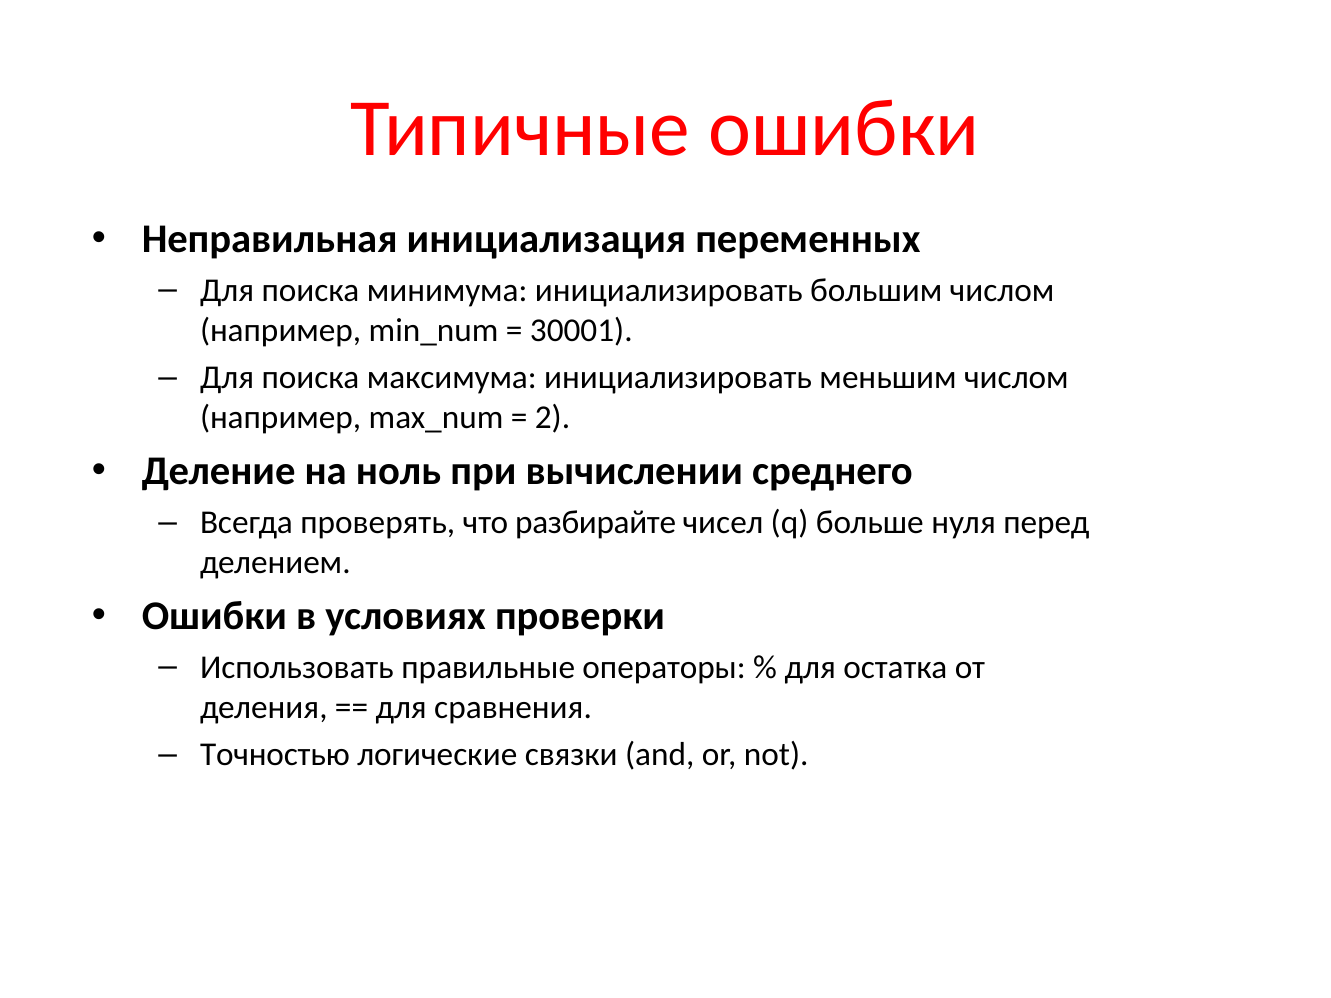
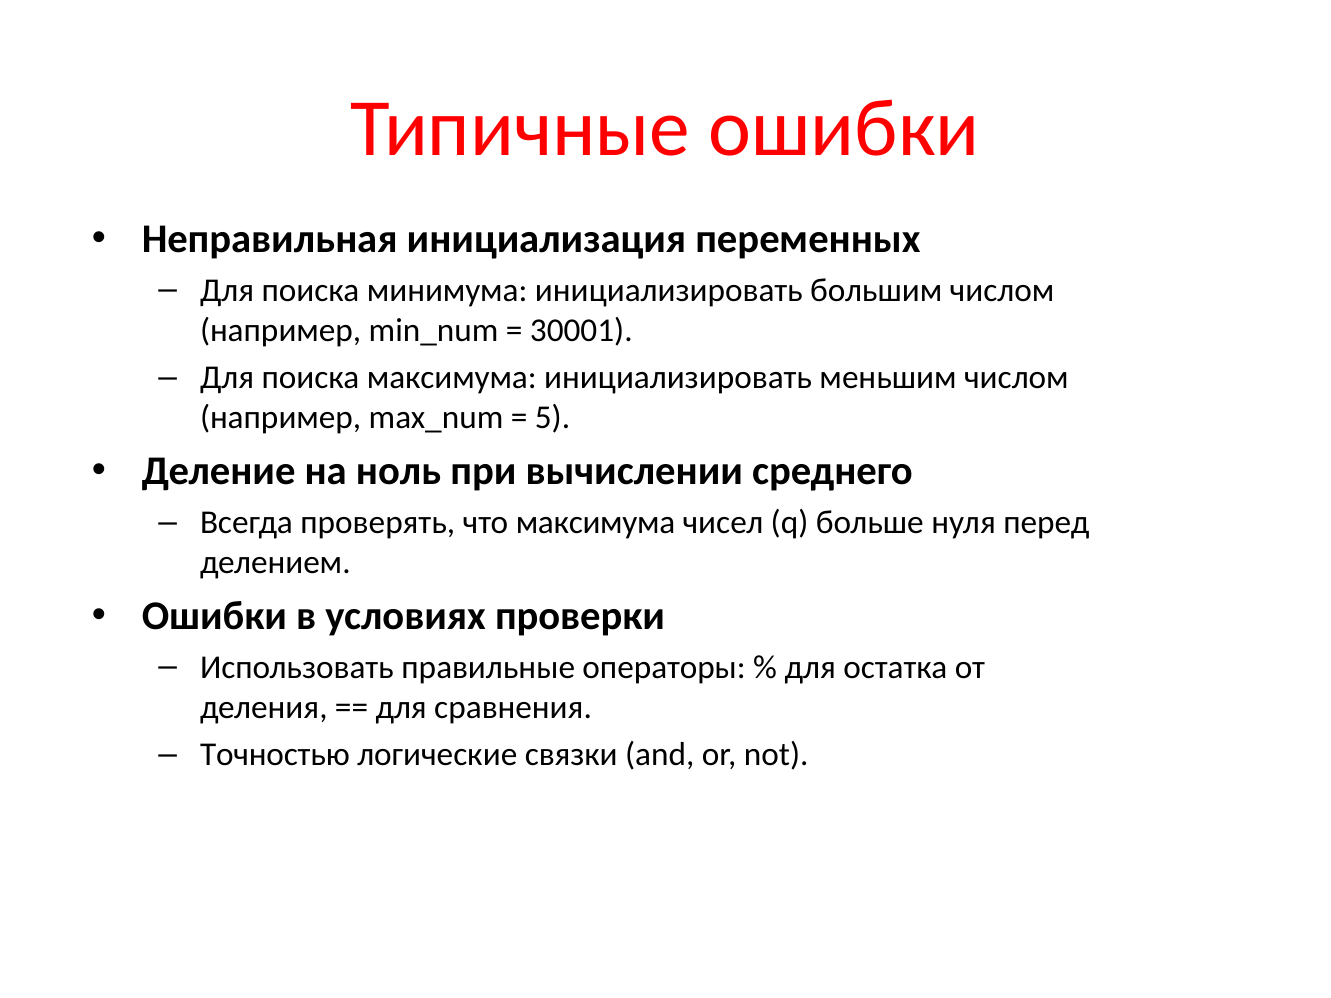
2: 2 -> 5 (553, 418)
что разбирайте: разбирайте -> максимума (596, 523)
